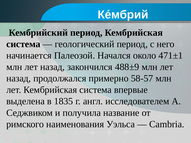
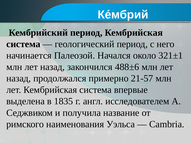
471±1: 471±1 -> 321±1 (171, 56)
488±9: 488±9 -> 488±6 (127, 67)
58-57: 58-57 -> 21-57 (142, 79)
